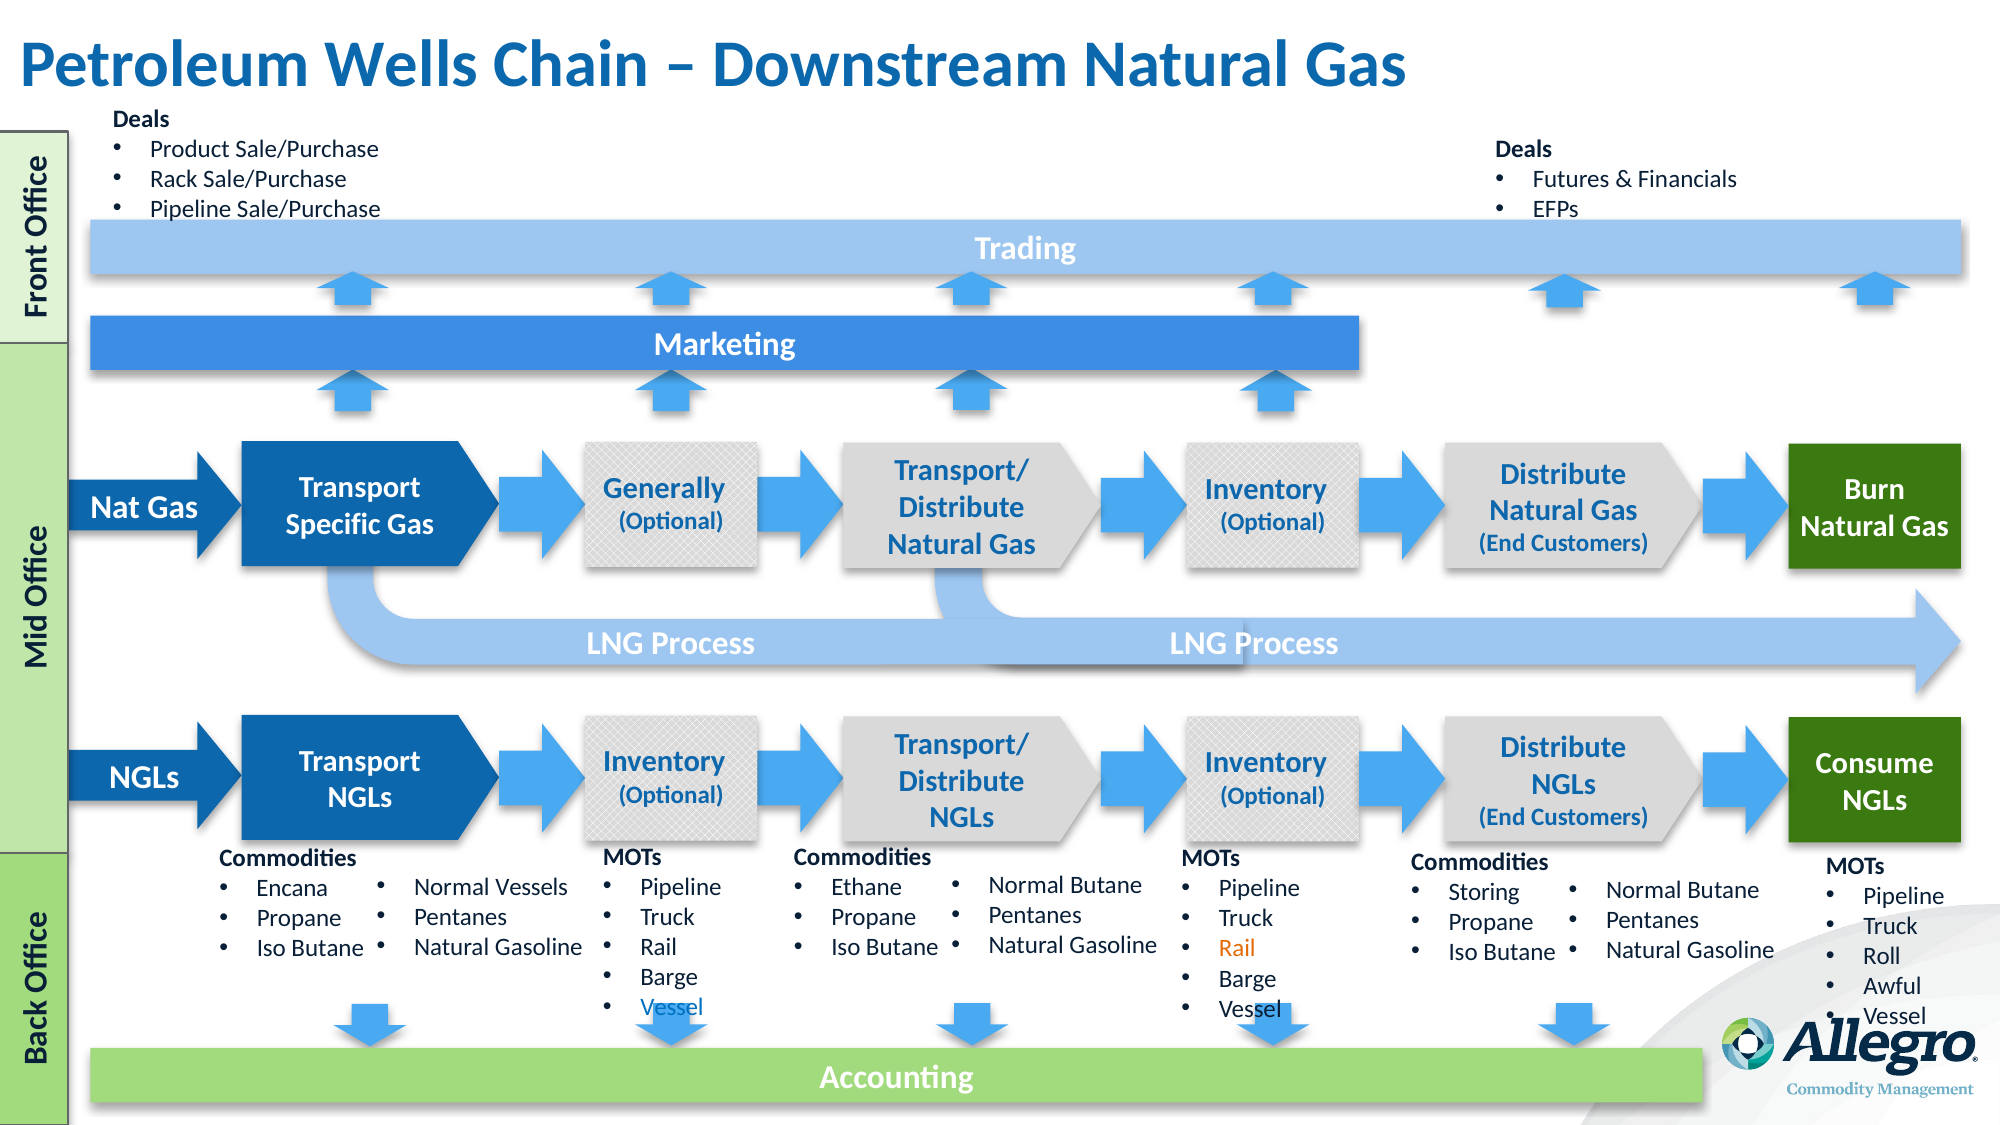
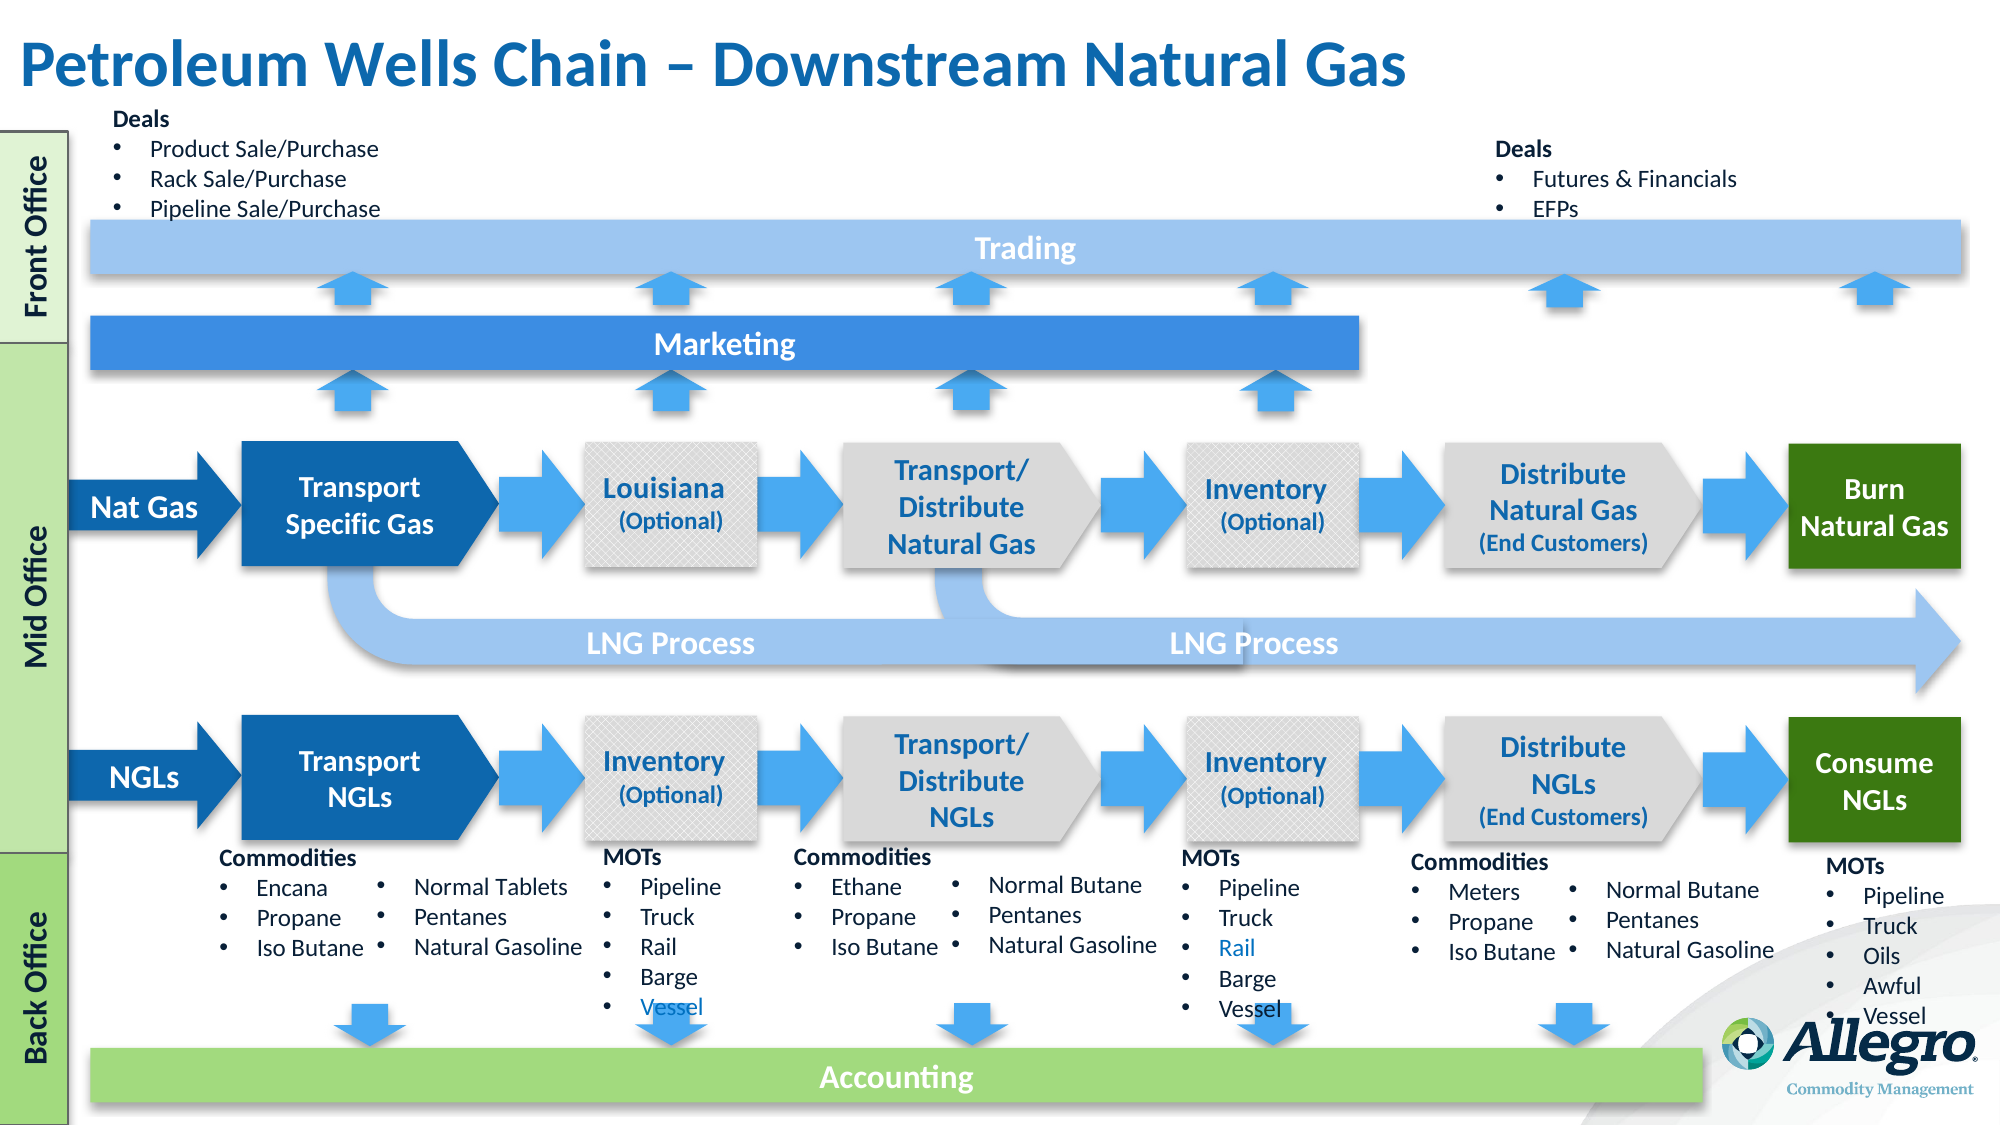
Generally: Generally -> Louisiana (664, 488)
Vessels: Vessels -> Tablets (532, 887)
Storing: Storing -> Meters (1484, 892)
Rail colour: orange -> blue (1237, 949)
Roll: Roll -> Oils (1882, 956)
